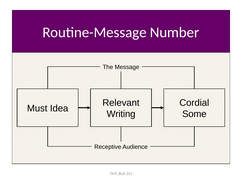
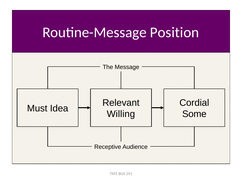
Number: Number -> Position (175, 32)
Writing: Writing -> Willing (121, 114)
